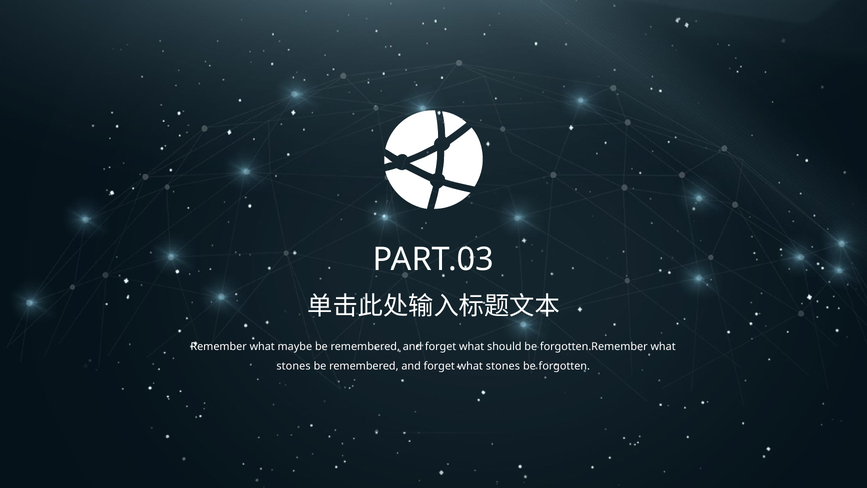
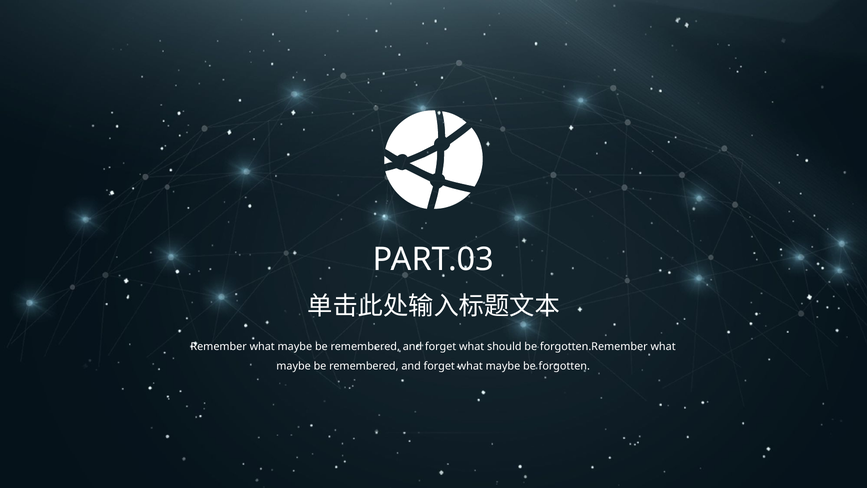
stones: stones -> maybe (294, 366)
forget what stones: stones -> maybe (503, 366)
